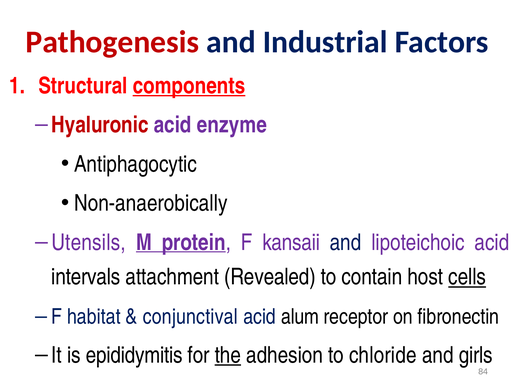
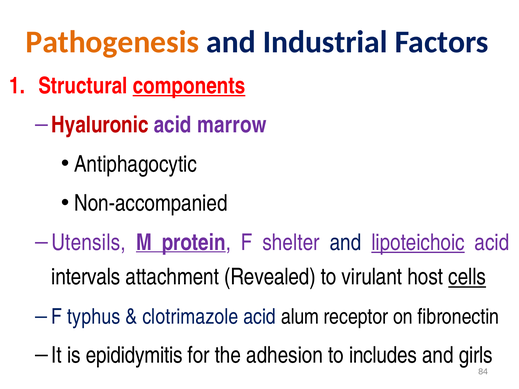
Pathogenesis colour: red -> orange (112, 42)
enzyme: enzyme -> marrow (232, 125)
Non-anaerobically: Non-anaerobically -> Non-accompanied (151, 203)
kansaii: kansaii -> shelter (291, 243)
lipoteichoic underline: none -> present (418, 243)
contain: contain -> virulant (372, 277)
habitat: habitat -> typhus (94, 317)
conjunctival: conjunctival -> clotrimazole (190, 317)
the underline: present -> none (228, 355)
chloride: chloride -> includes (383, 355)
